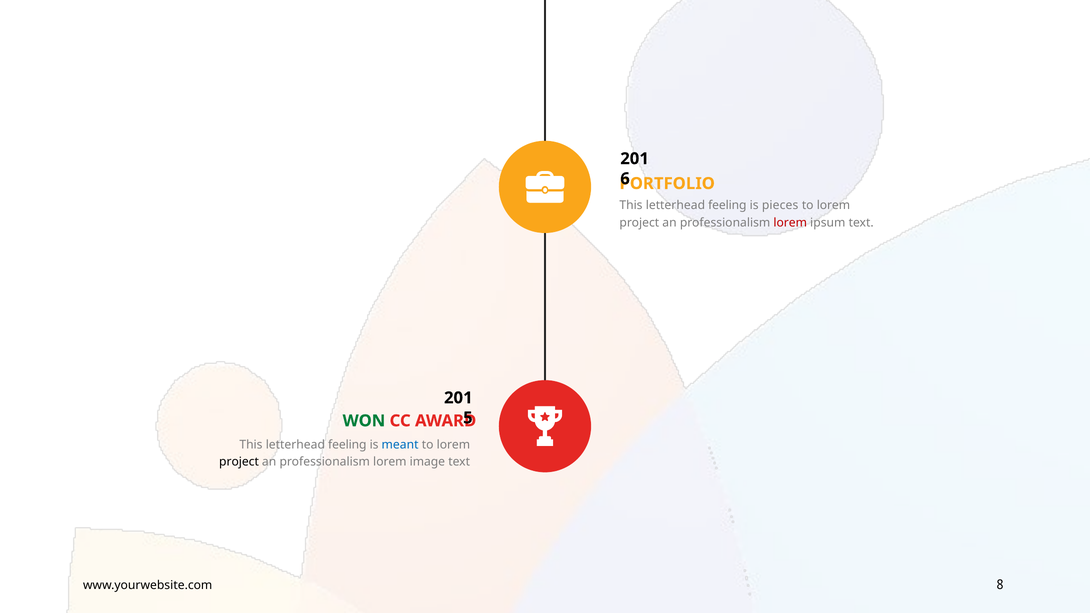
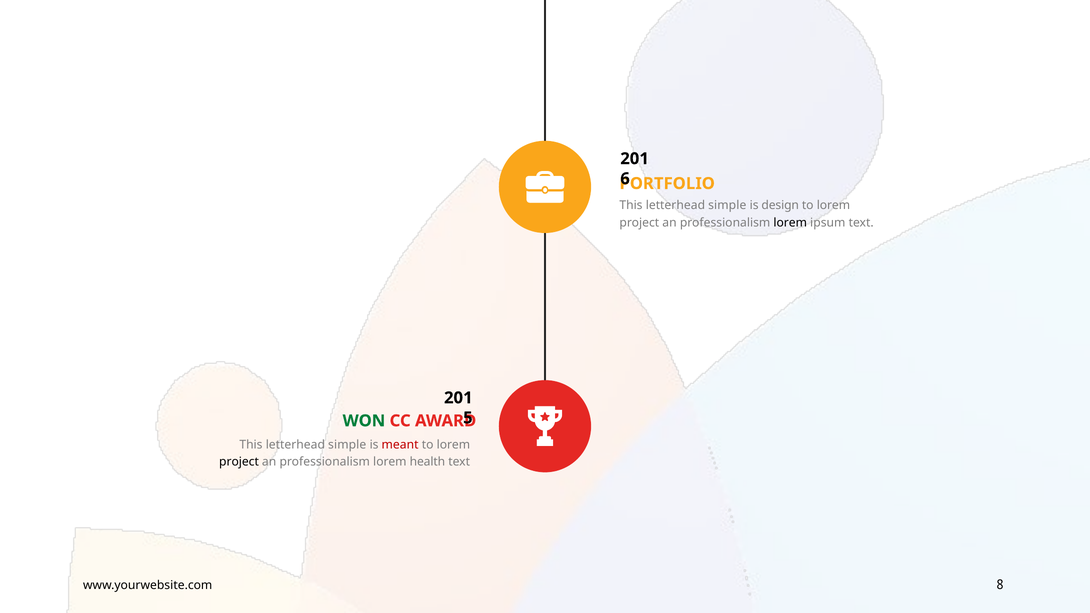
feeling: feeling -> simple (727, 205)
pieces: pieces -> design (780, 205)
lorem colour: red -> black (790, 223)
feeling: feeling -> simple (347, 445)
meant colour: blue -> red (400, 445)
image: image -> health (427, 462)
